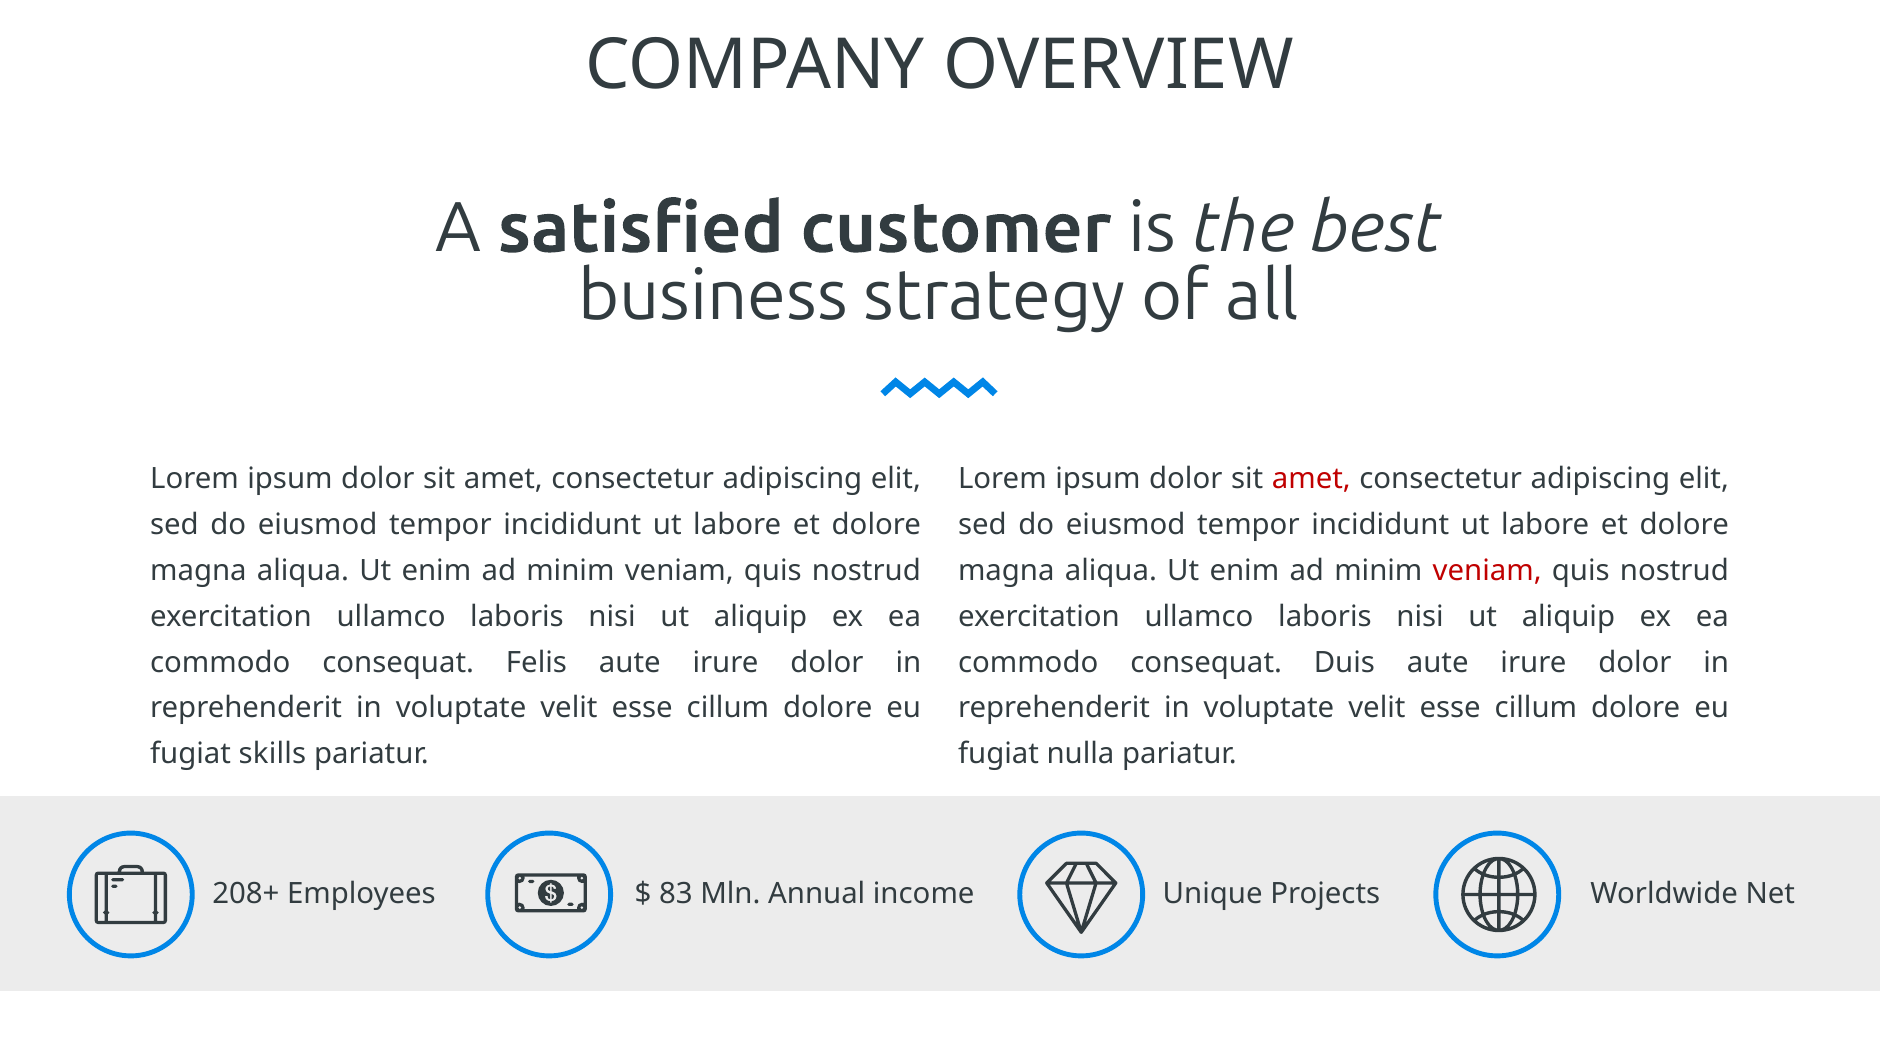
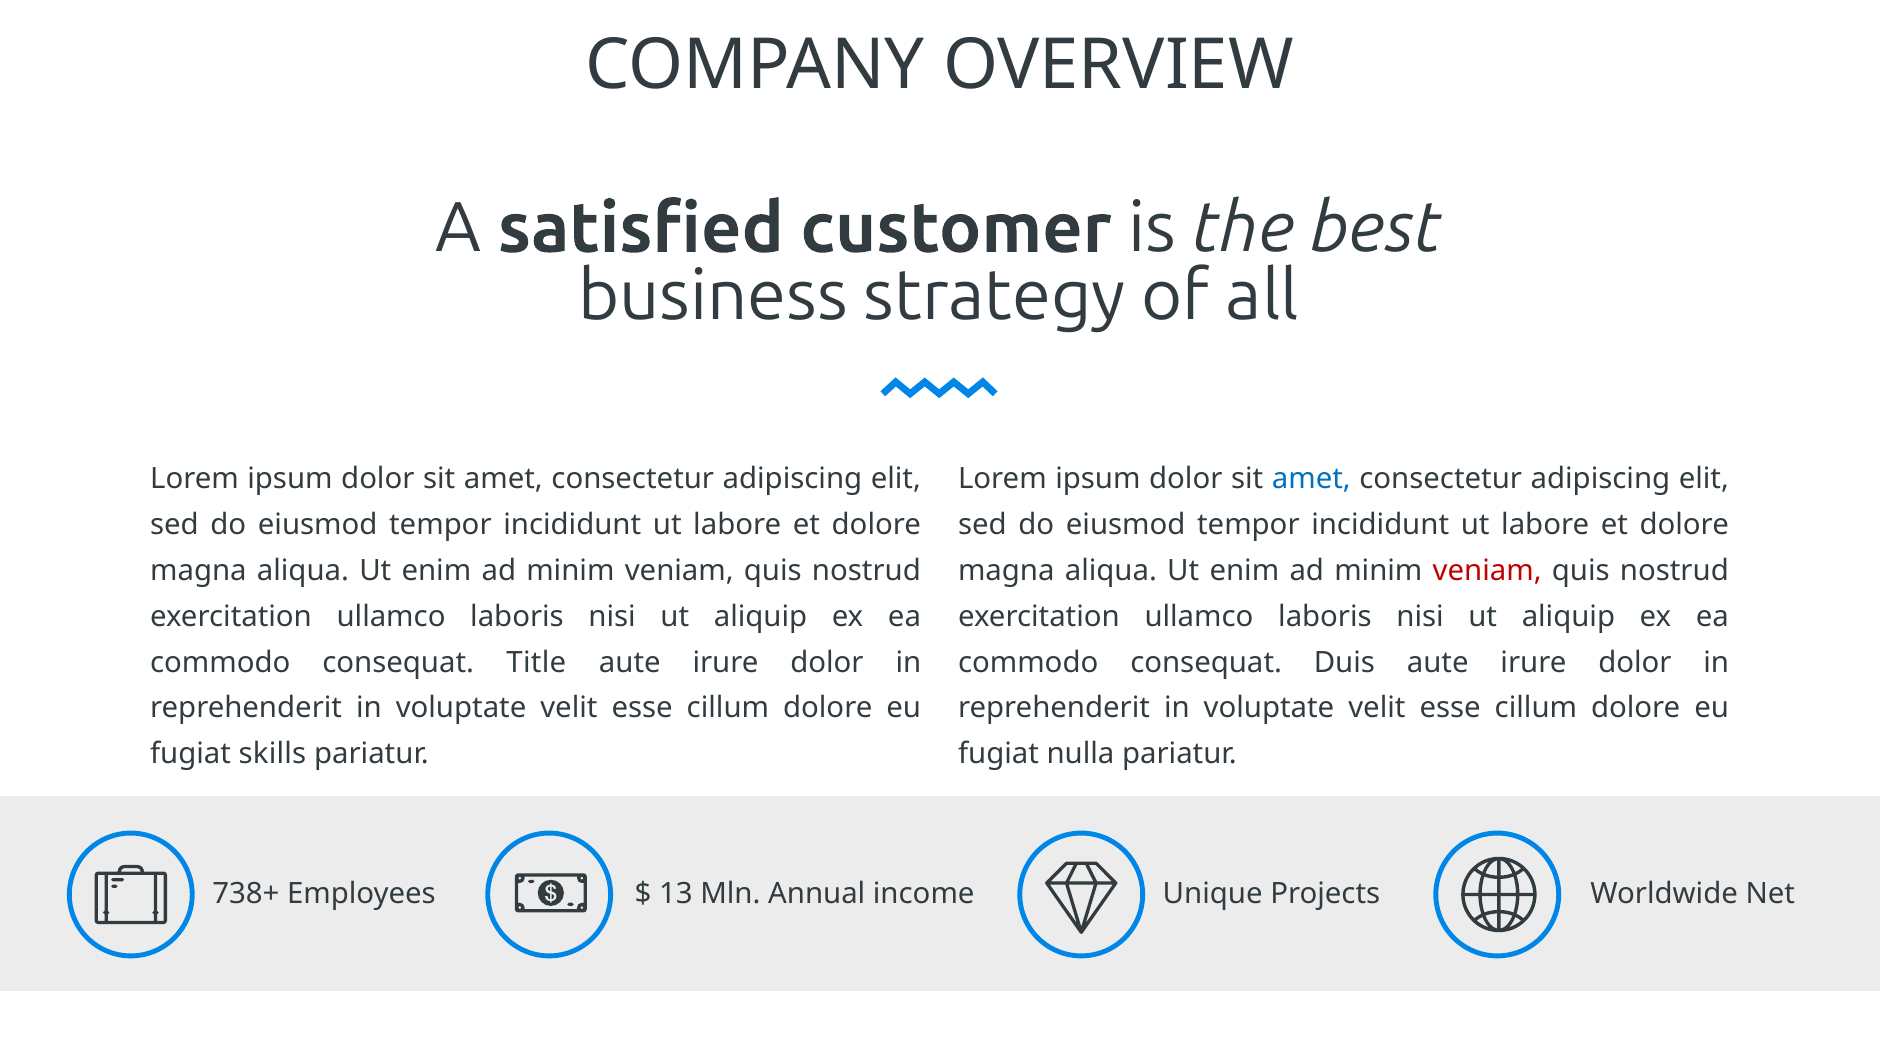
amet colour: red -> blue (1311, 479)
Felis: Felis -> Title (536, 663)
208+: 208+ -> 738+ (246, 895)
83: 83 -> 13 (676, 895)
